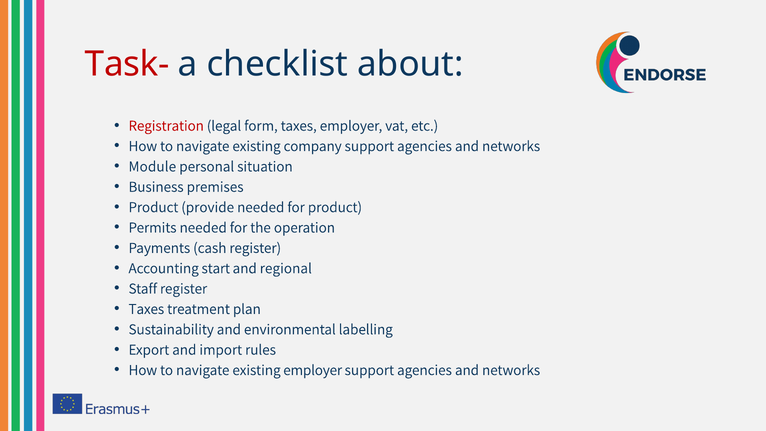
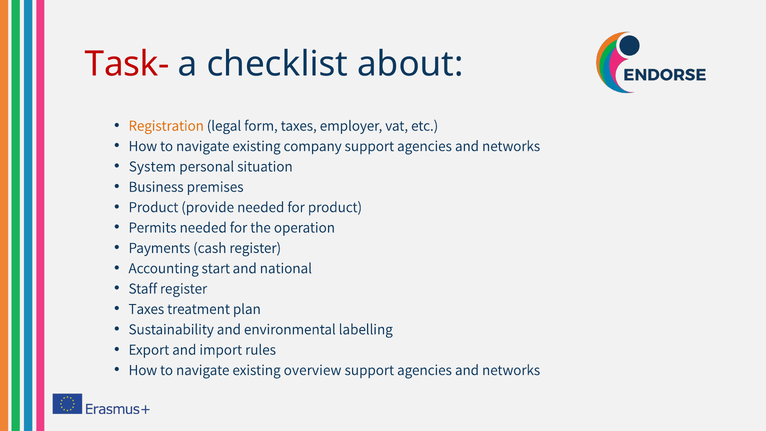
Registration colour: red -> orange (166, 126)
Module: Module -> System (152, 166)
regional: regional -> national (286, 268)
existing employer: employer -> overview (313, 370)
